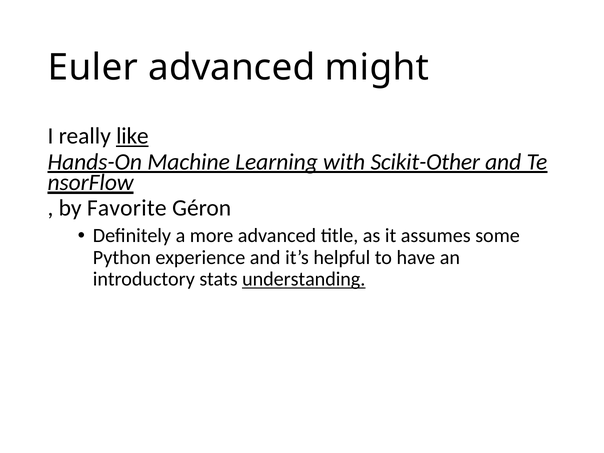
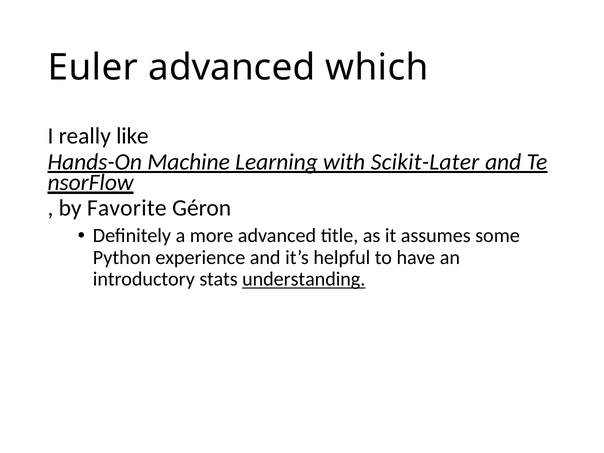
might: might -> which (377, 68)
like underline: present -> none (132, 136)
Scikit-Other: Scikit-Other -> Scikit-Later (425, 162)
